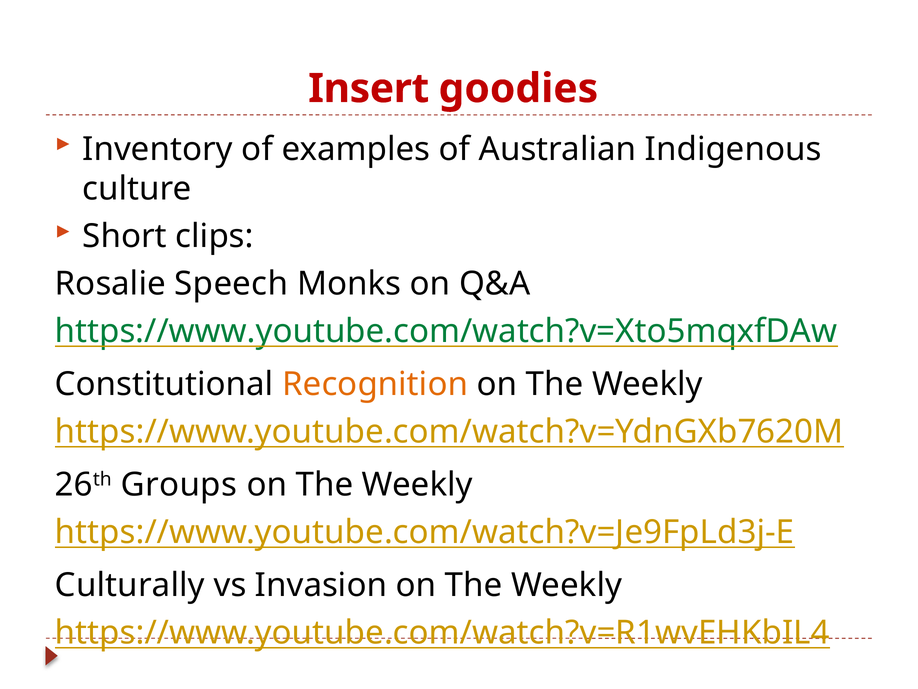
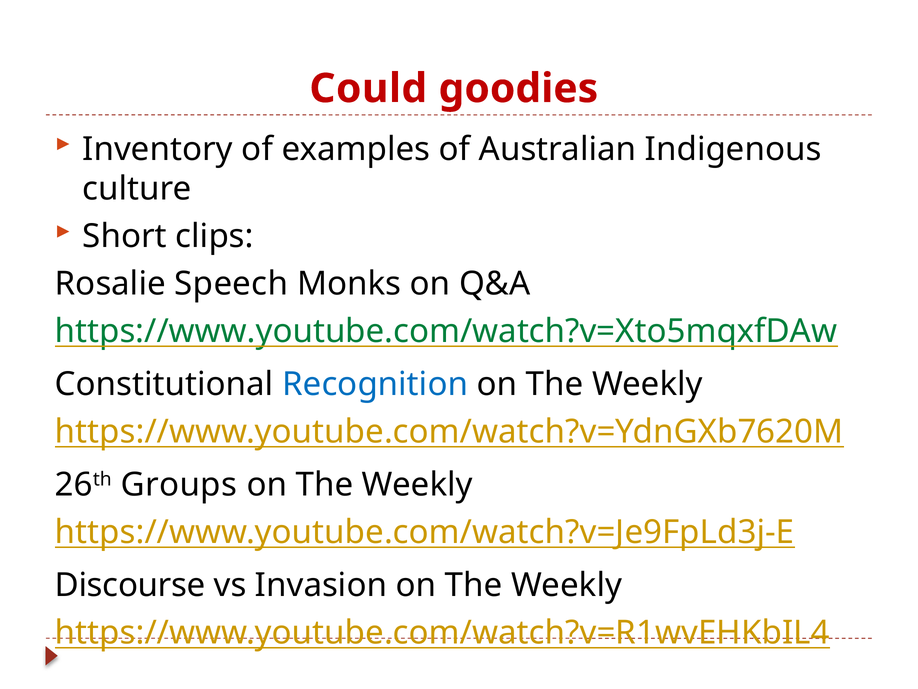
Insert: Insert -> Could (368, 89)
Recognition colour: orange -> blue (375, 384)
Culturally: Culturally -> Discourse (130, 585)
